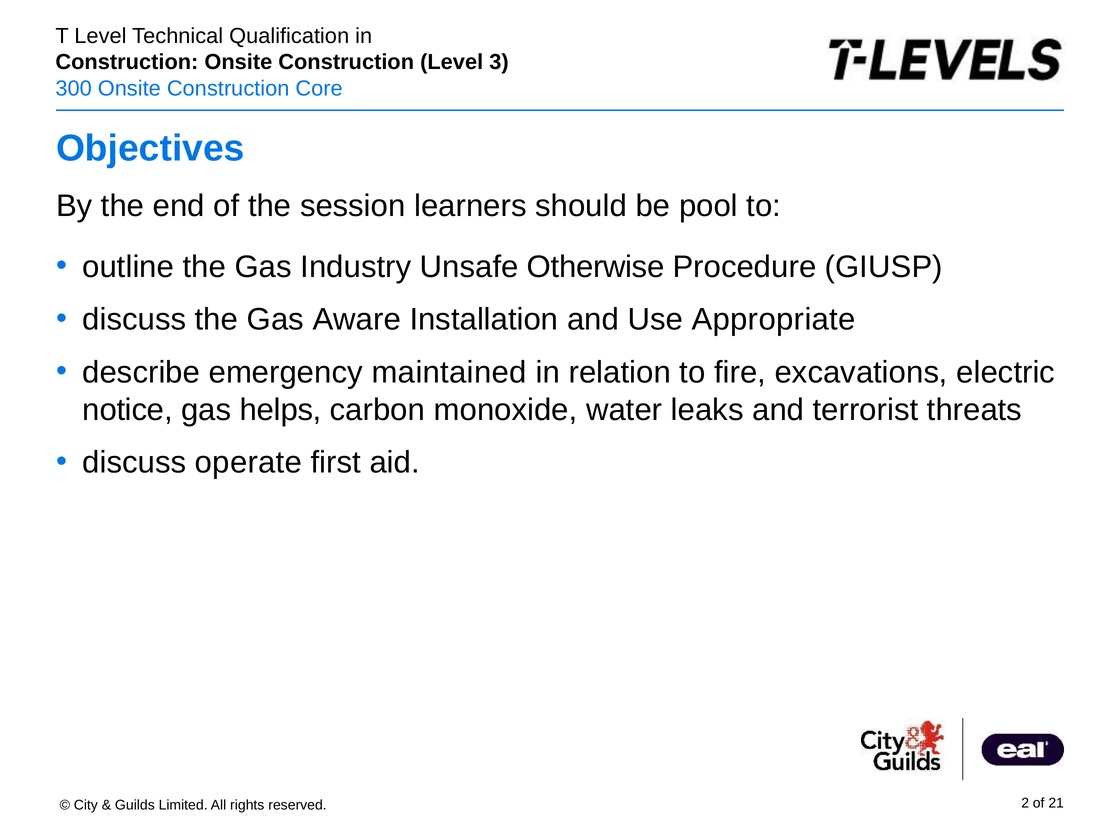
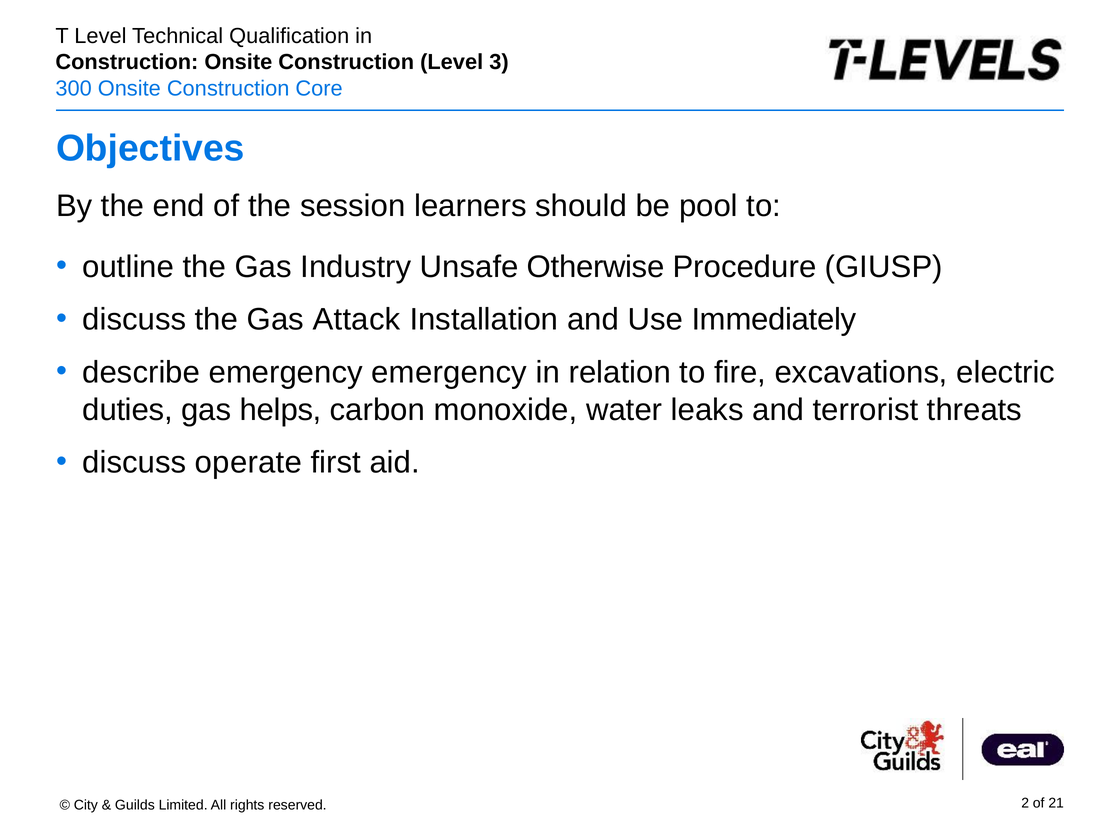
Aware: Aware -> Attack (357, 320)
Appropriate: Appropriate -> Immediately (774, 320)
emergency maintained: maintained -> emergency (449, 372)
notice: notice -> duties (128, 410)
